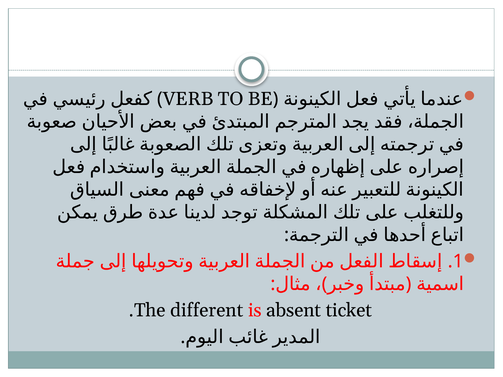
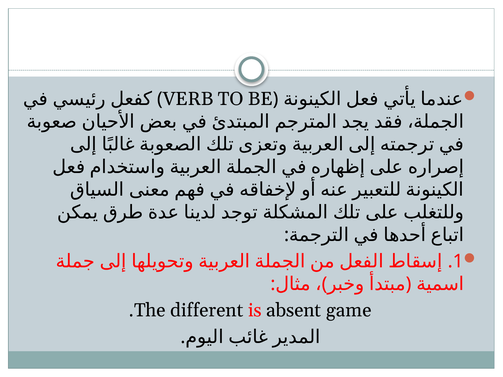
ticket: ticket -> game (349, 311)
